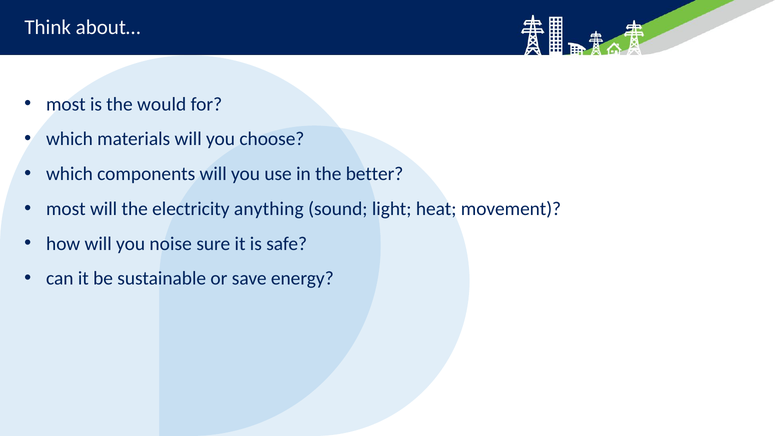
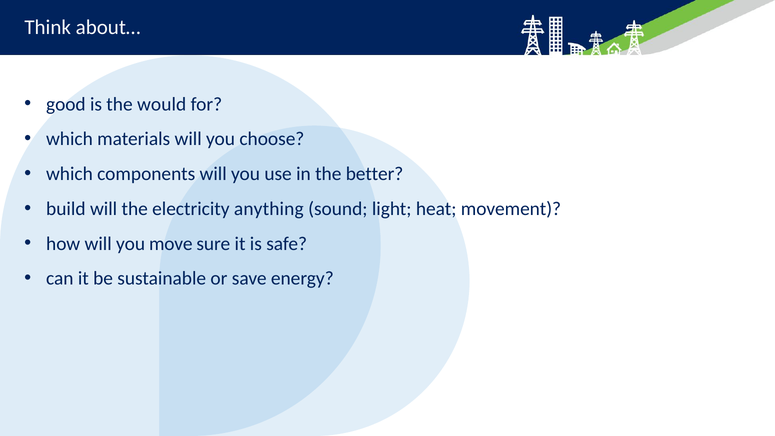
most: most -> good (66, 104)
most: most -> build (66, 209)
noise: noise -> move (171, 244)
